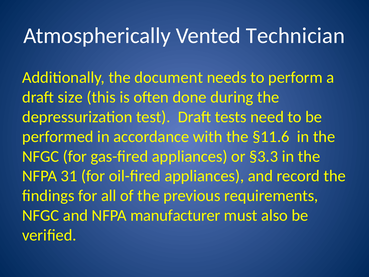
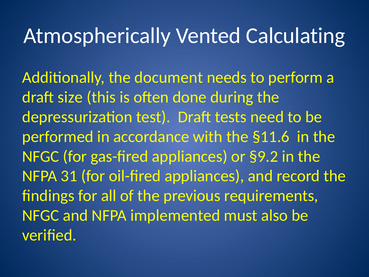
Technician: Technician -> Calculating (296, 36)
§3.3: §3.3 -> §9.2 (264, 156)
manufacturer: manufacturer -> implemented (175, 215)
